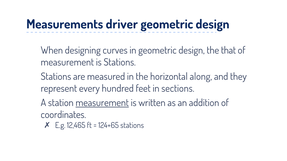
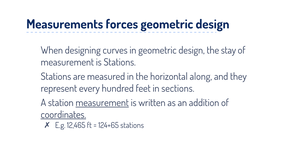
driver: driver -> forces (122, 24)
that: that -> stay (228, 50)
coordinates underline: none -> present (63, 115)
